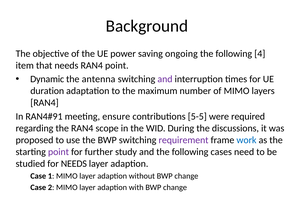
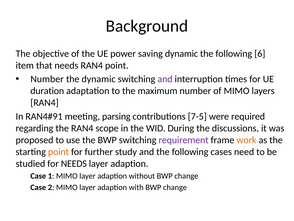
saving ongoing: ongoing -> dynamic (181, 53)
4: 4 -> 6 (260, 53)
Dynamic: Dynamic -> Number (47, 79)
the antenna: antenna -> dynamic (99, 79)
ensure: ensure -> parsing (116, 116)
5-5: 5-5 -> 7-5 (197, 116)
work colour: blue -> orange (246, 140)
point colour: purple -> orange (58, 151)
